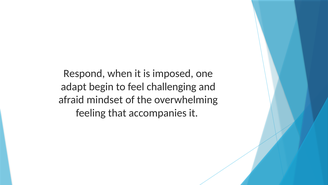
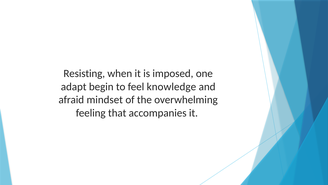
Respond: Respond -> Resisting (84, 73)
challenging: challenging -> knowledge (171, 86)
